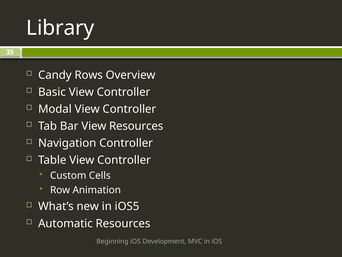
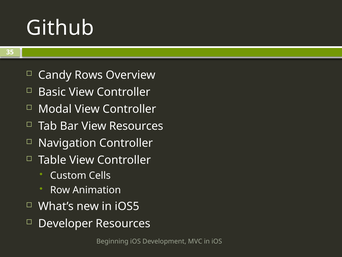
Library: Library -> Github (60, 28)
Automatic: Automatic -> Developer (65, 223)
